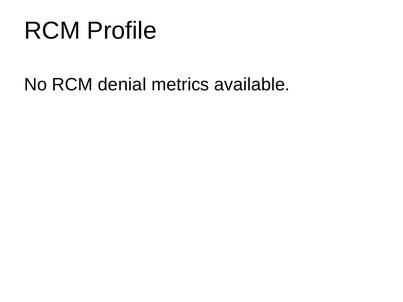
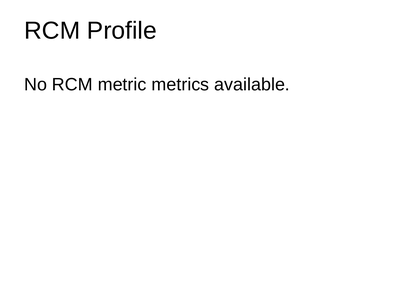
denial: denial -> metric (122, 85)
